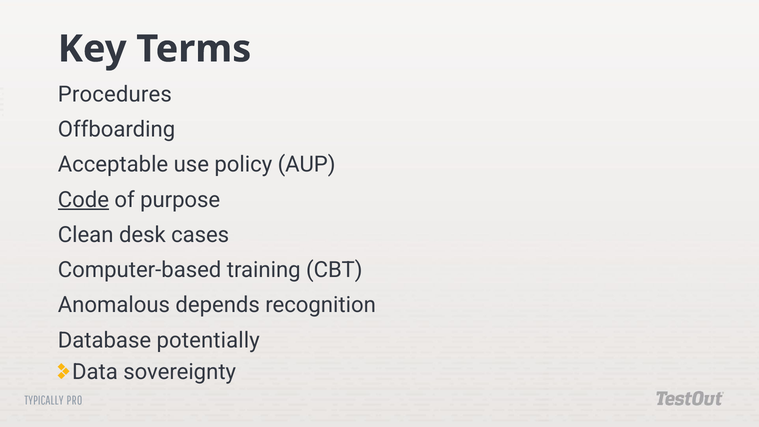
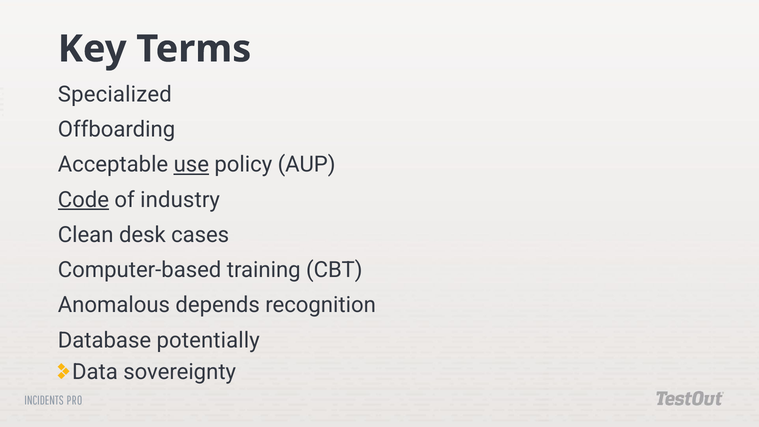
Procedures: Procedures -> Specialized (115, 94)
use underline: none -> present (191, 165)
purpose: purpose -> industry (180, 200)
TYPICALLY: TYPICALLY -> INCIDENTS (44, 400)
